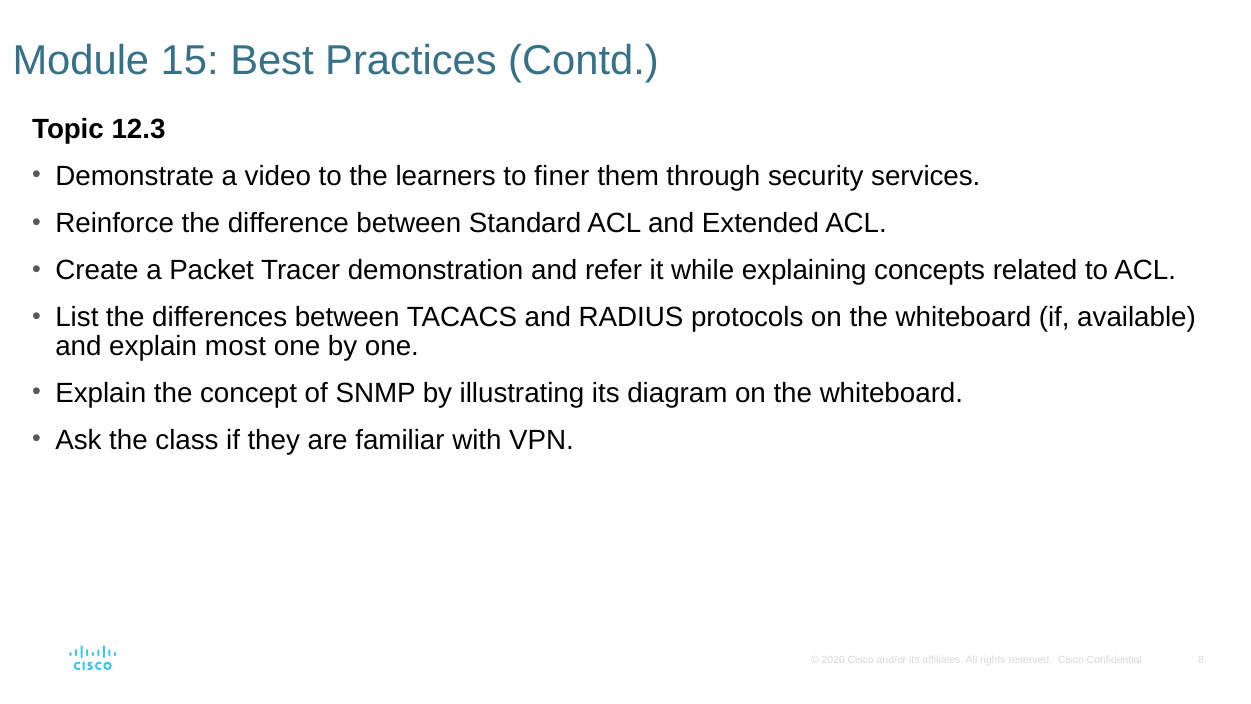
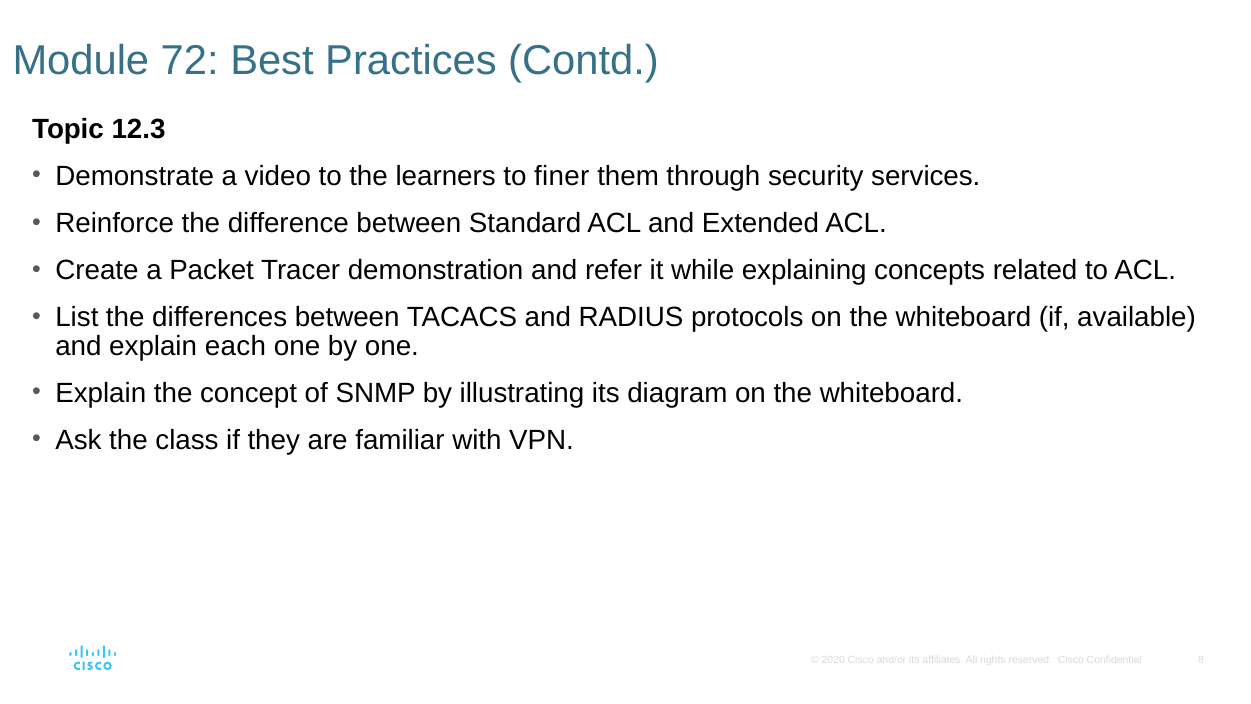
15: 15 -> 72 (190, 60)
most: most -> each (235, 346)
